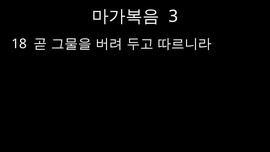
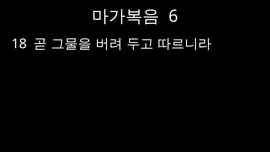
3: 3 -> 6 (173, 16)
